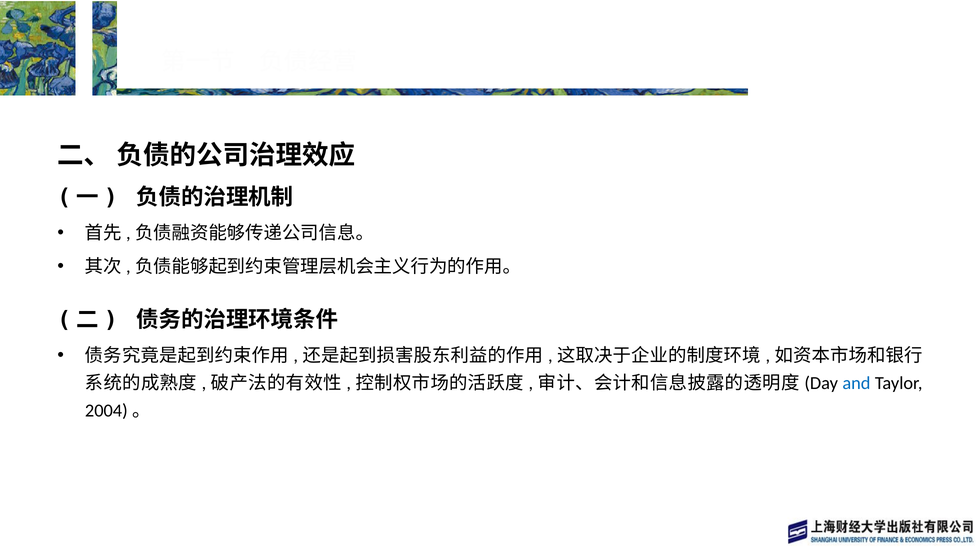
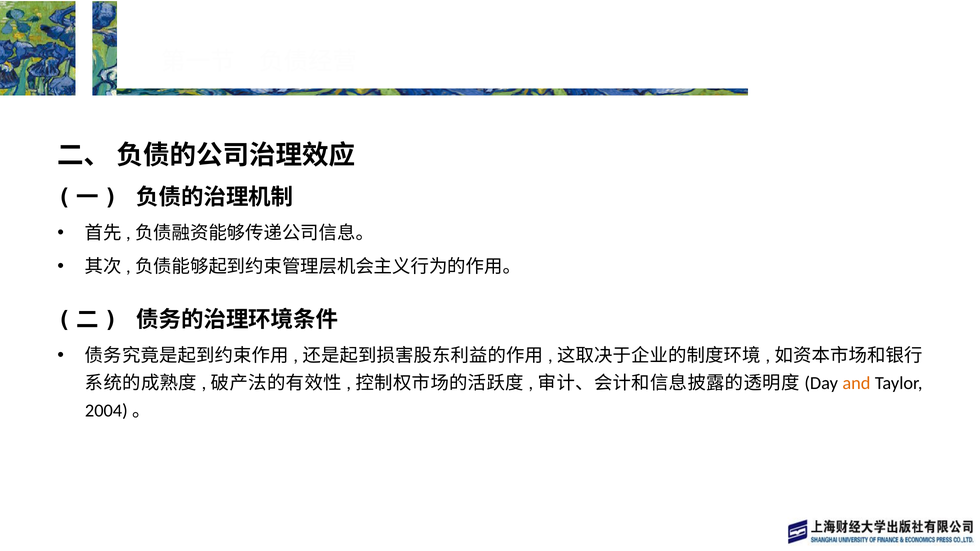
and colour: blue -> orange (856, 383)
